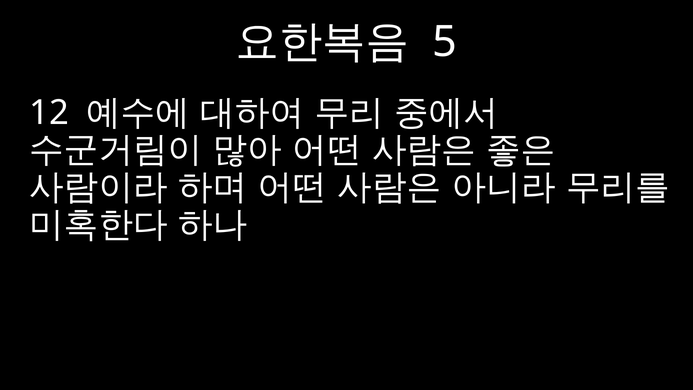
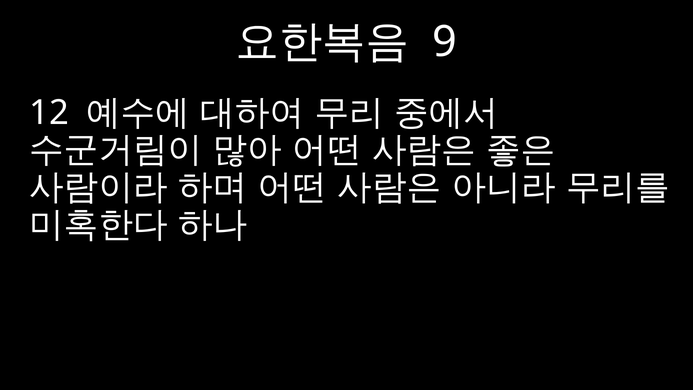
5: 5 -> 9 (445, 42)
